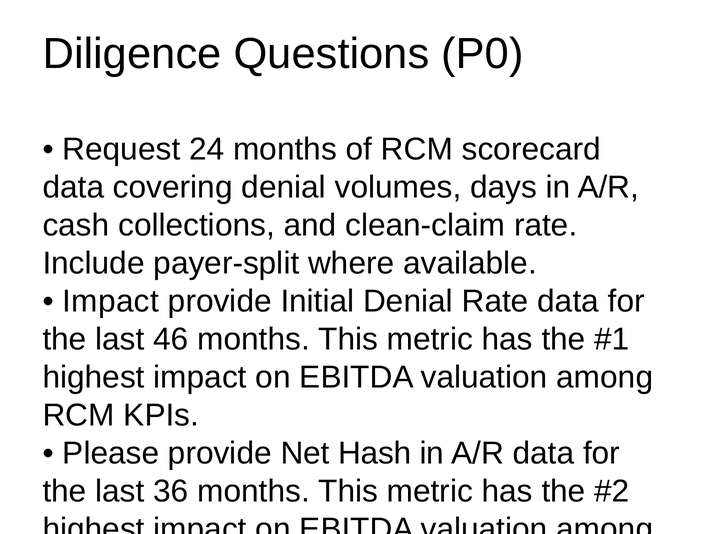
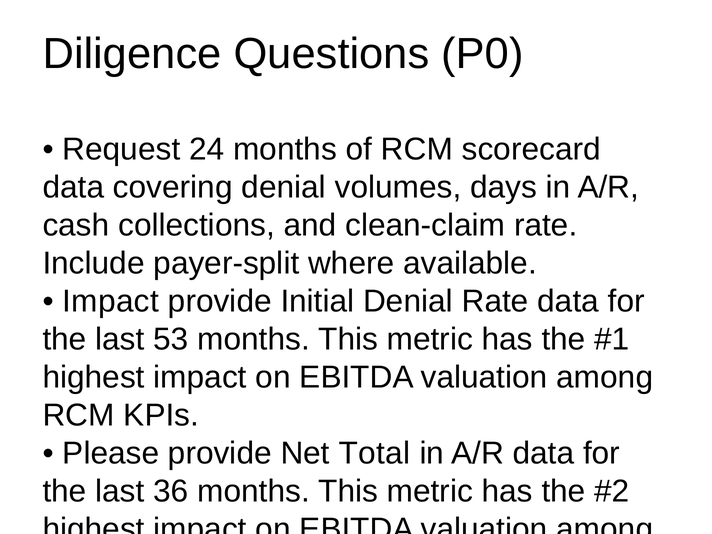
46: 46 -> 53 (171, 339)
Hash: Hash -> Total (375, 453)
